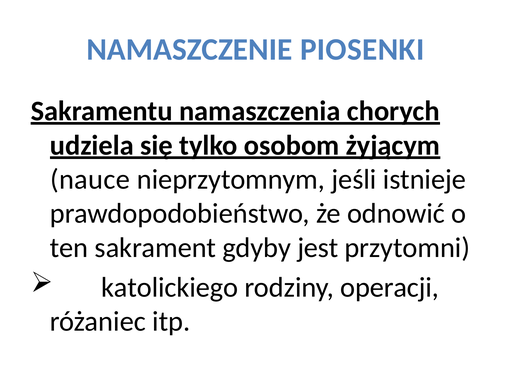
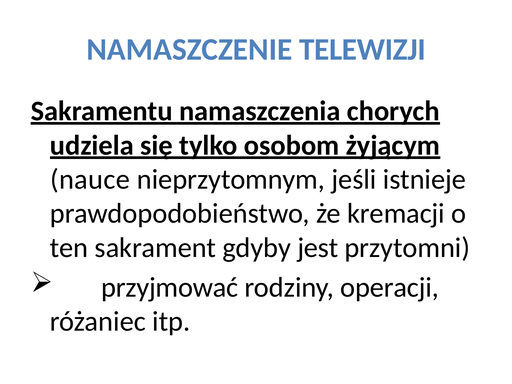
PIOSENKI: PIOSENKI -> TELEWIZJI (362, 50)
odnowić: odnowić -> kremacji (396, 214)
katolickiego: katolickiego -> przyjmować (170, 287)
